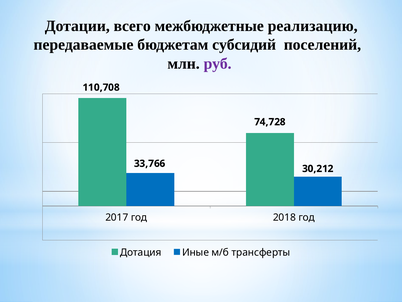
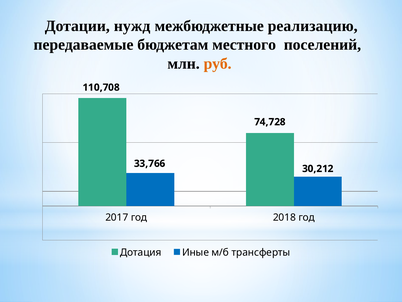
всего: всего -> нужд (132, 26)
субсидий: субсидий -> местного (244, 45)
руб colour: purple -> orange (218, 63)
